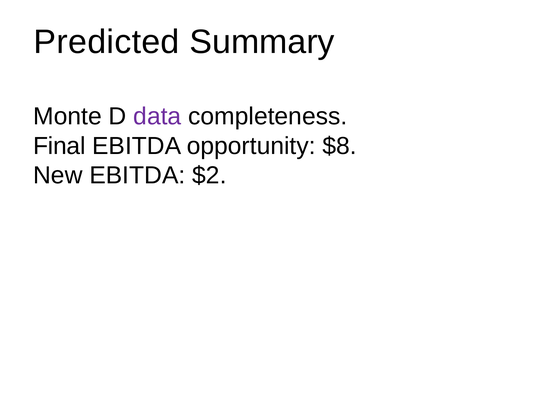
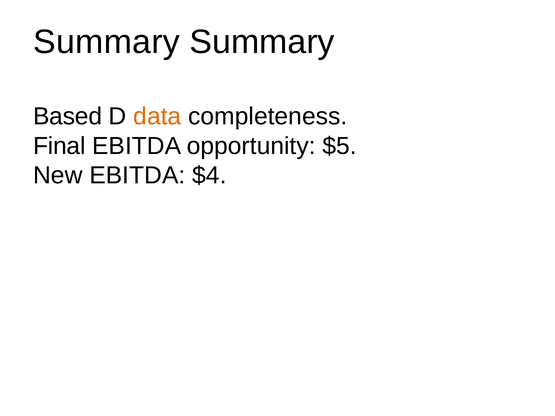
Predicted: Predicted -> Summary (107, 42)
Monte: Monte -> Based (68, 116)
data colour: purple -> orange (157, 116)
$8: $8 -> $5 (340, 146)
$2: $2 -> $4 (209, 176)
